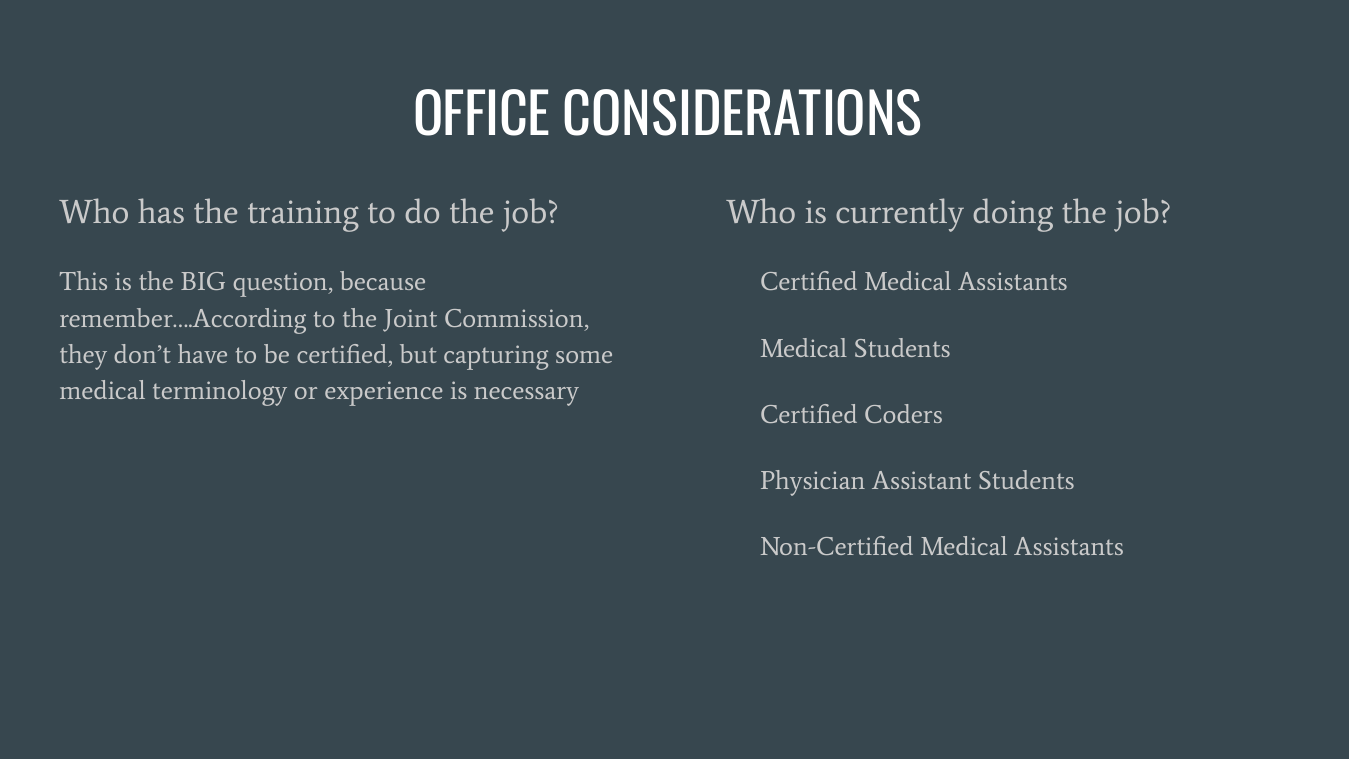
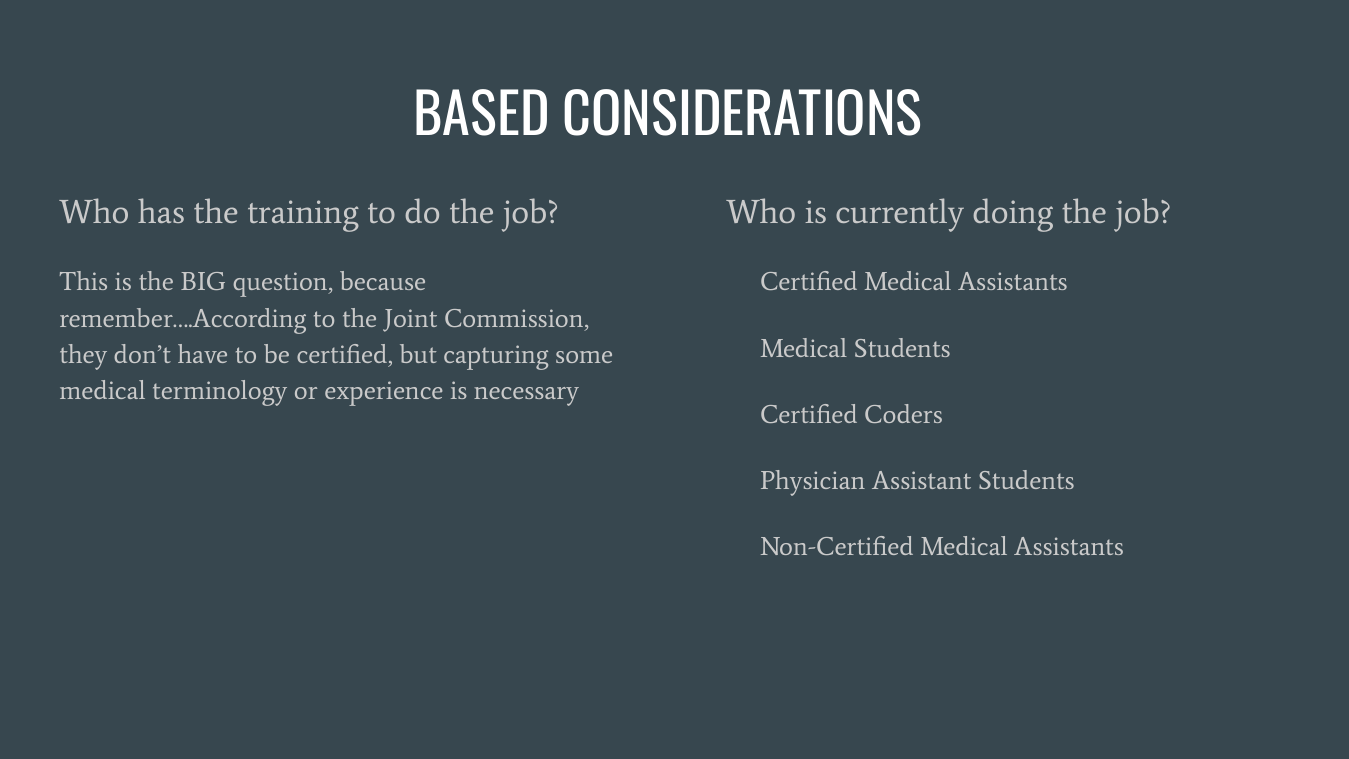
OFFICE: OFFICE -> BASED (481, 117)
